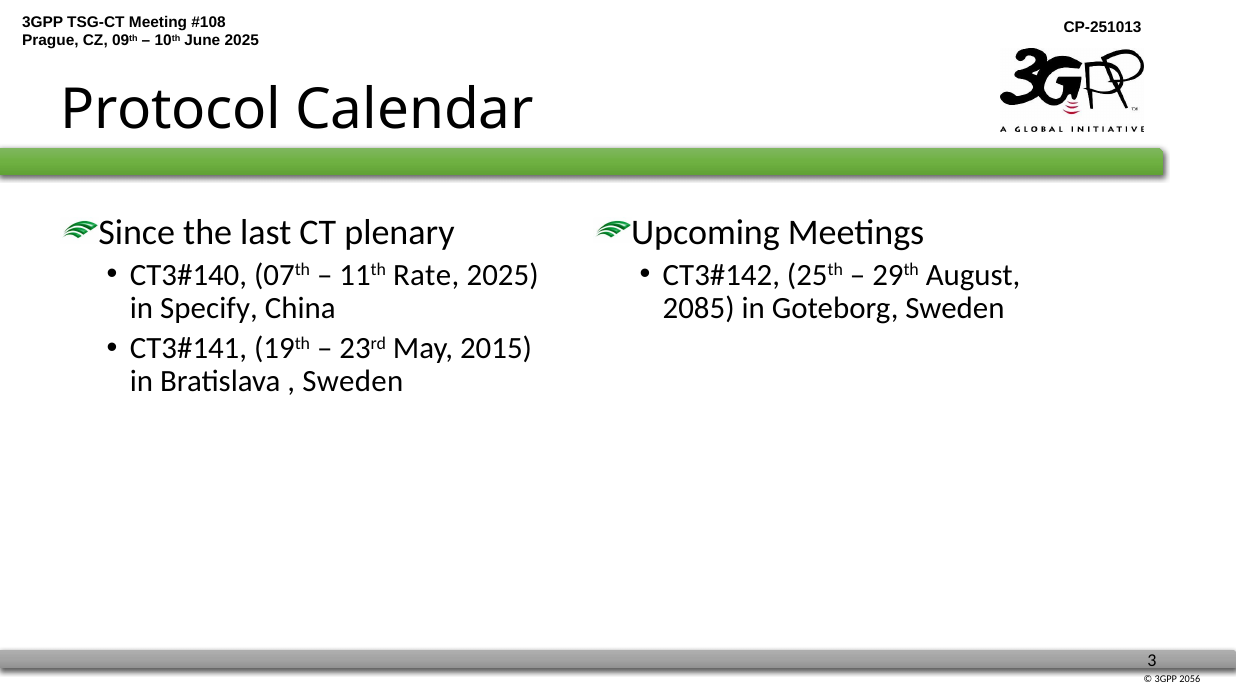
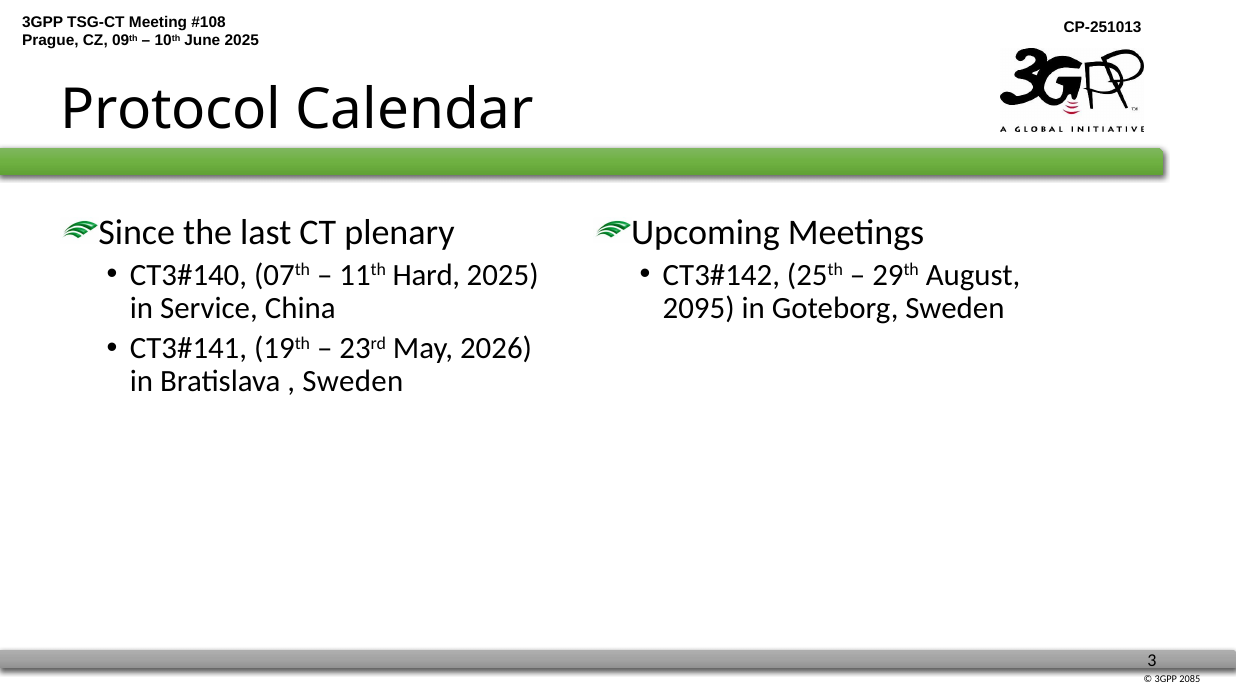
Rate: Rate -> Hard (426, 275)
Specify: Specify -> Service (209, 308)
2085: 2085 -> 2095 (699, 308)
2015: 2015 -> 2026 (496, 348)
2056: 2056 -> 2085 (1190, 680)
